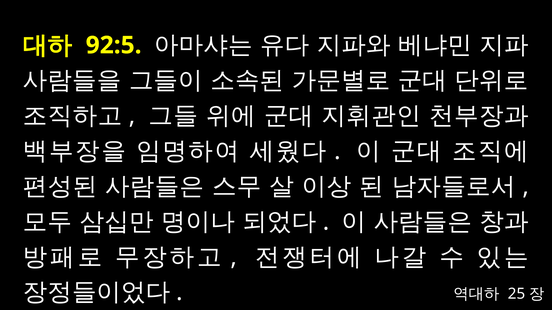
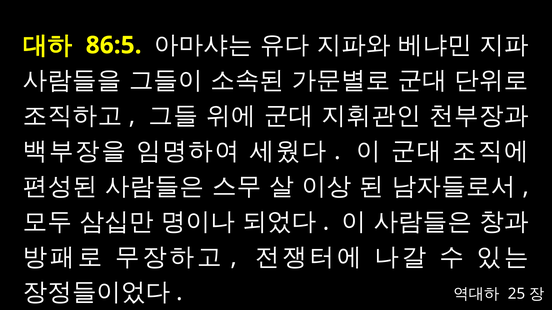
92:5: 92:5 -> 86:5 (114, 45)
